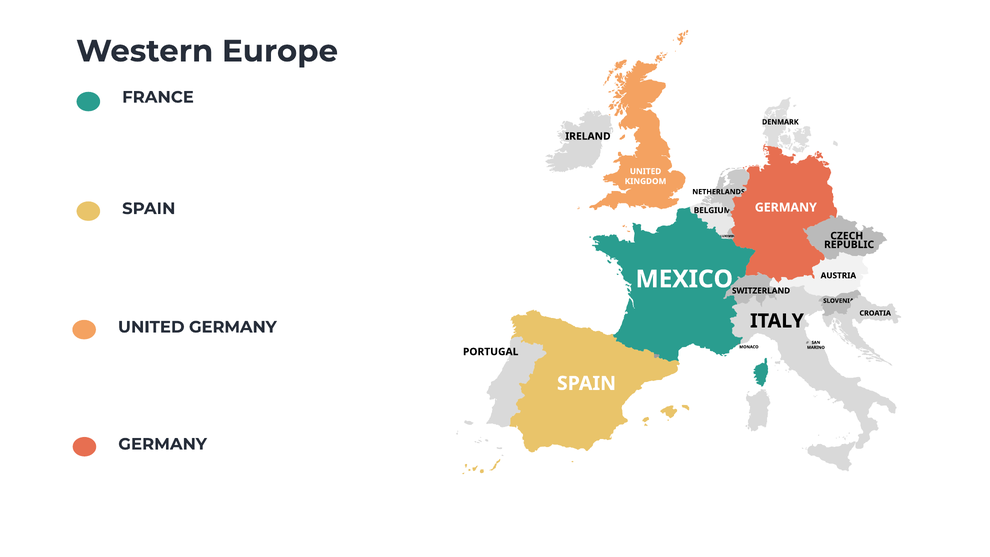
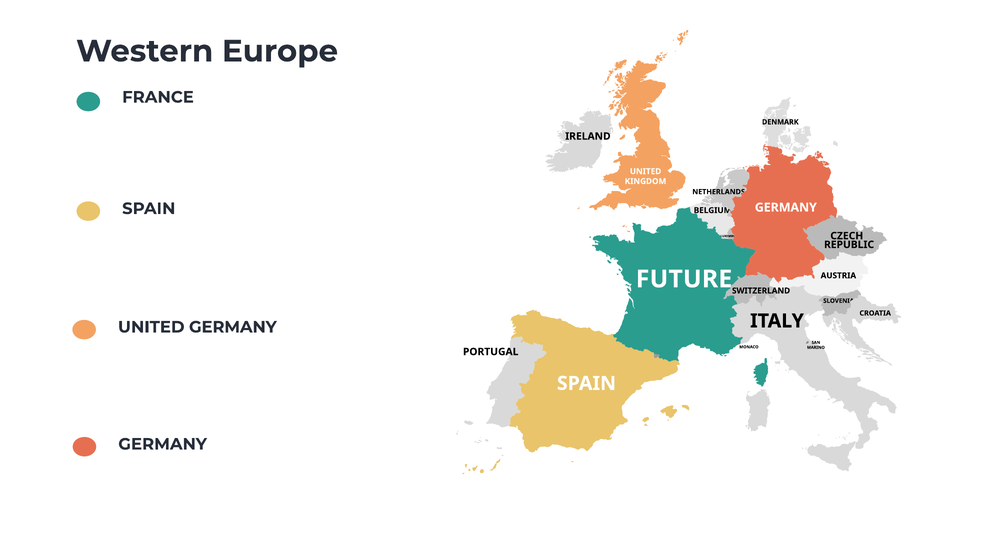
MEXICO: MEXICO -> FUTURE (684, 279)
